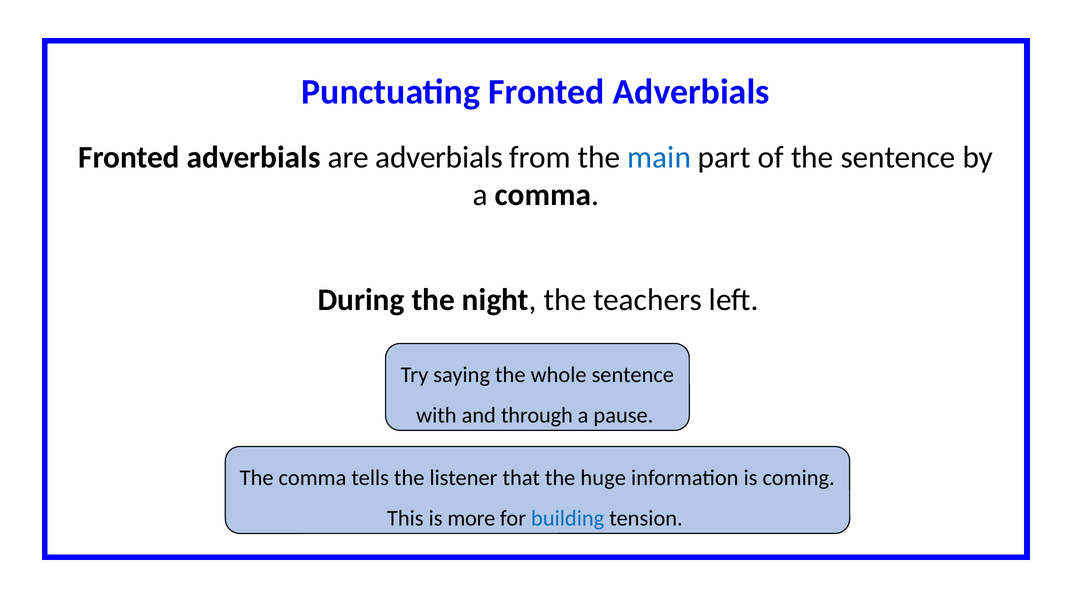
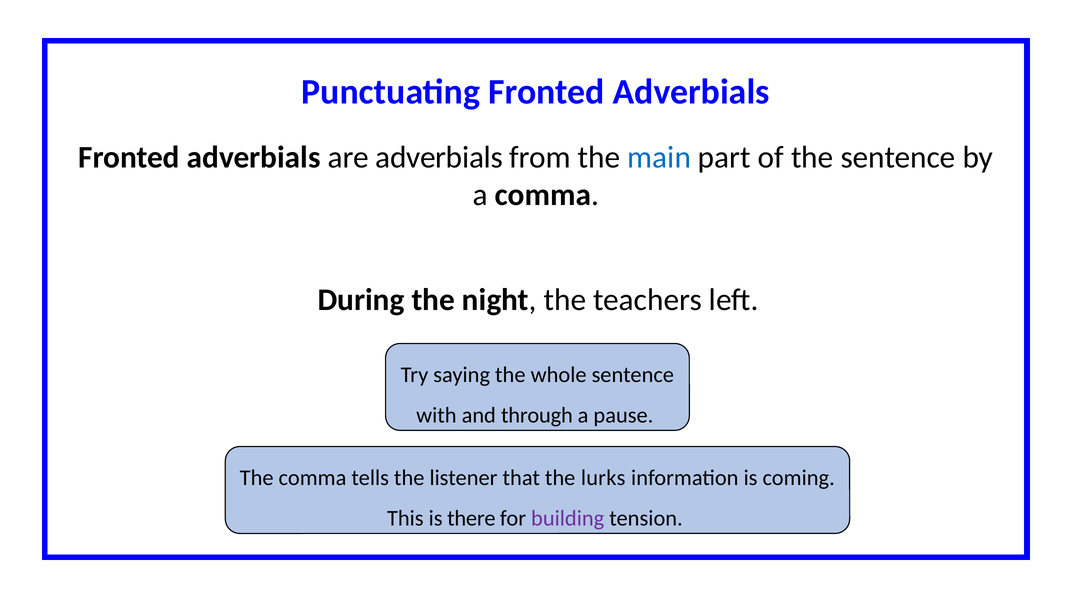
huge: huge -> lurks (603, 478)
more: more -> there (471, 518)
building colour: blue -> purple (568, 518)
